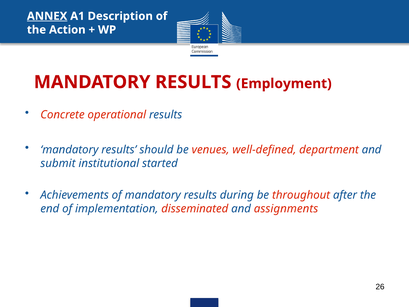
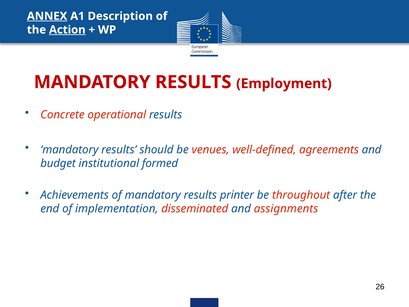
Action underline: none -> present (67, 30)
department: department -> agreements (329, 150)
submit: submit -> budget (58, 163)
started: started -> formed (160, 163)
during: during -> printer (237, 195)
